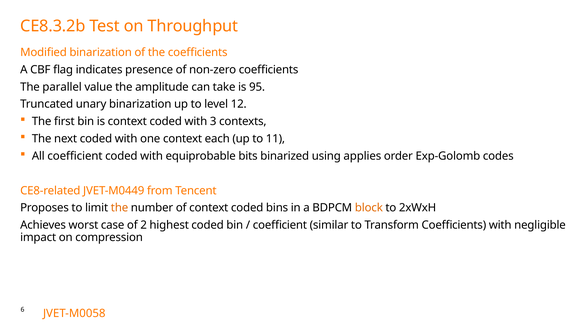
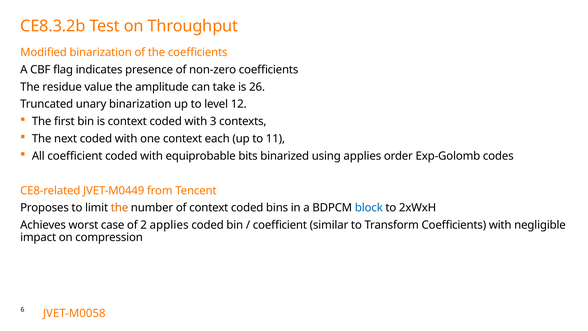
parallel: parallel -> residue (62, 87)
95: 95 -> 26 (257, 87)
block colour: orange -> blue (369, 208)
2 highest: highest -> applies (169, 225)
